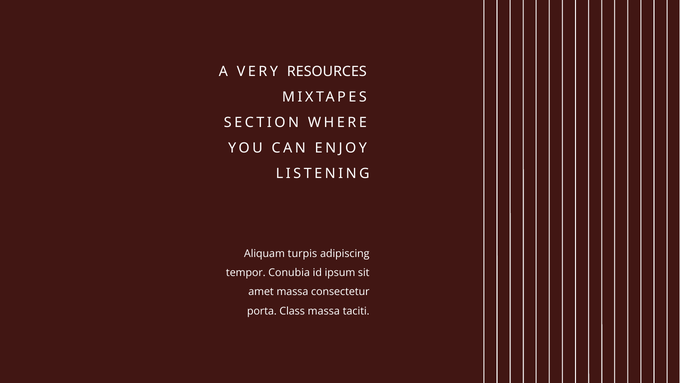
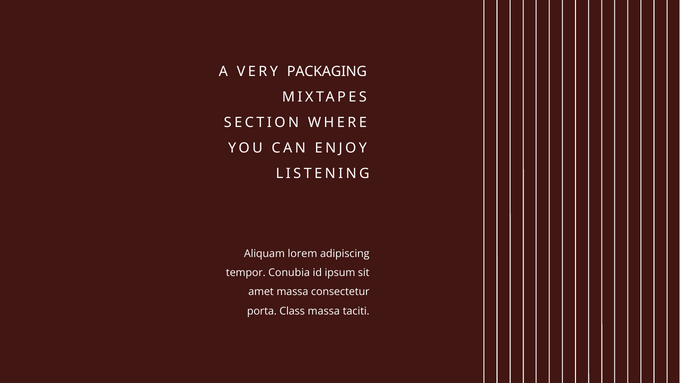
RESOURCES: RESOURCES -> PACKAGING (327, 72)
turpis: turpis -> lorem (302, 253)
